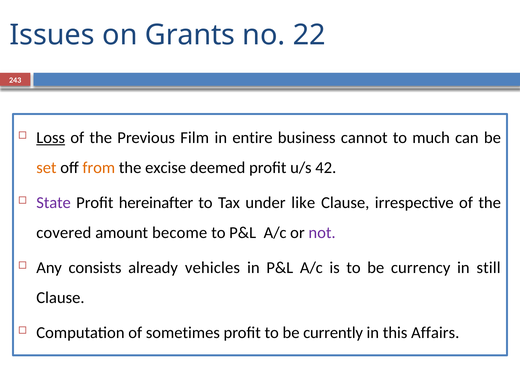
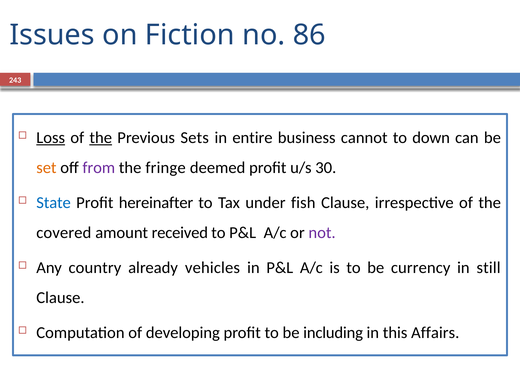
Grants: Grants -> Fiction (190, 35)
22: 22 -> 86 (309, 35)
the underline: none -> present (101, 138)
Film: Film -> Sets (195, 138)
much: much -> down (431, 138)
from colour: orange -> purple (99, 168)
excise: excise -> fringe (166, 168)
42: 42 -> 30 (326, 168)
State colour: purple -> blue (54, 203)
like: like -> fish (303, 203)
become: become -> received (180, 233)
consists: consists -> country (95, 268)
sometimes: sometimes -> developing (183, 333)
currently: currently -> including (333, 333)
